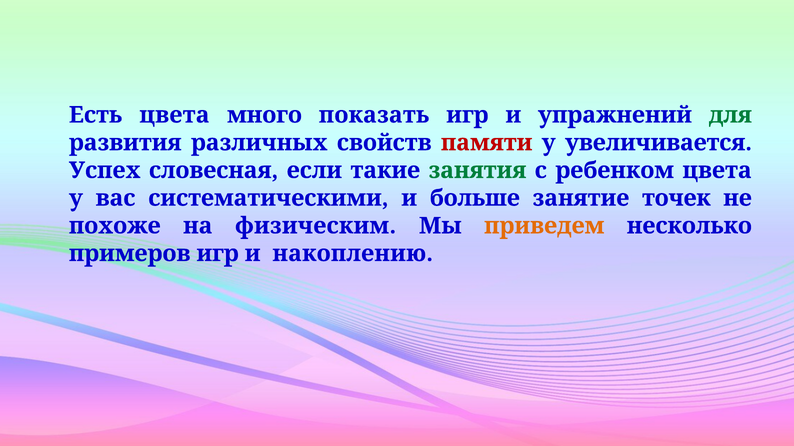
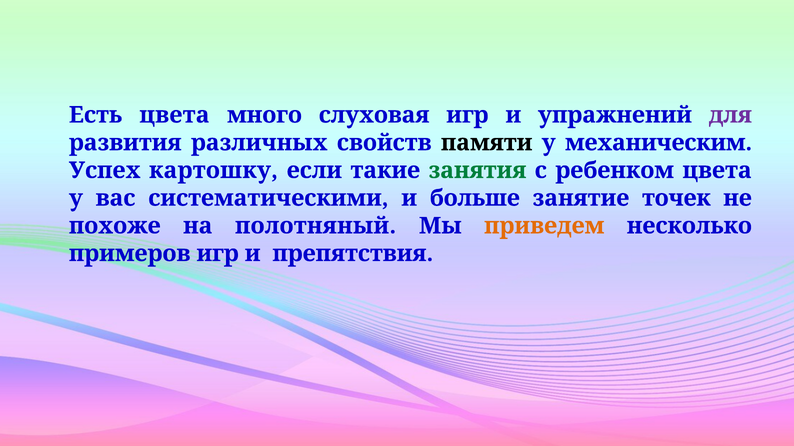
показать: показать -> слуховая (374, 115)
для colour: green -> purple (730, 115)
памяти colour: red -> black (487, 143)
увеличивается: увеличивается -> механическим (659, 143)
словесная: словесная -> картошку (213, 171)
физическим: физическим -> полотняный (316, 226)
накоплению: накоплению -> препятствия (353, 254)
